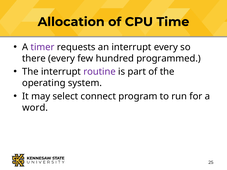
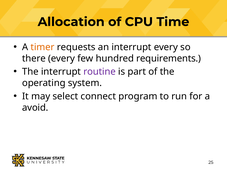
timer colour: purple -> orange (43, 47)
programmed: programmed -> requirements (169, 59)
word: word -> avoid (35, 108)
